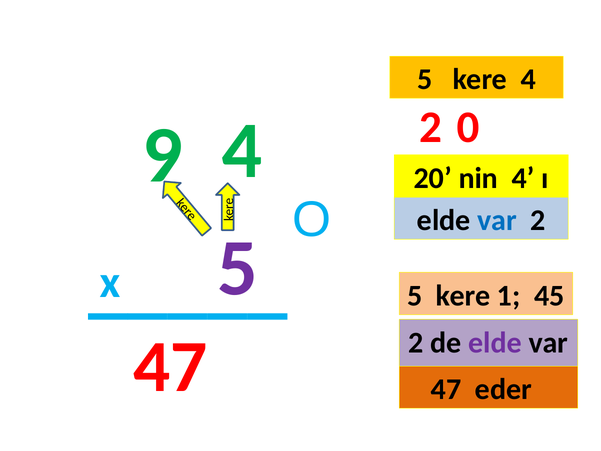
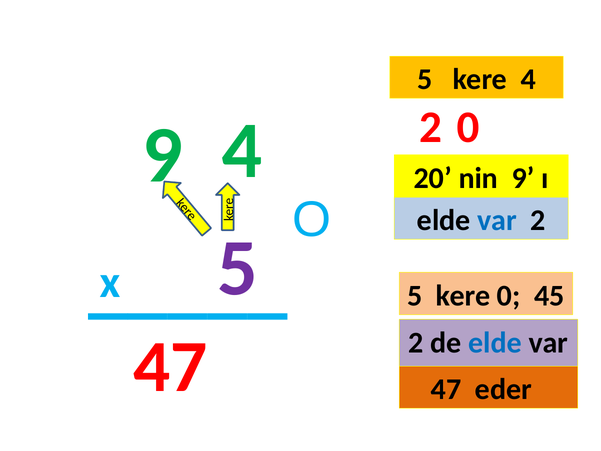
nin 4: 4 -> 9 (523, 178)
kere 1: 1 -> 0 (509, 295)
elde colour: purple -> blue (495, 342)
